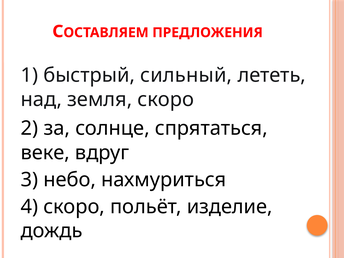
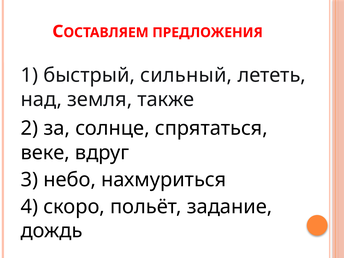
земля скоро: скоро -> также (166, 99)
изделие: изделие -> задание (230, 207)
